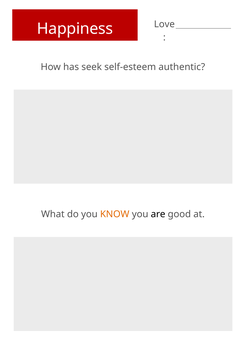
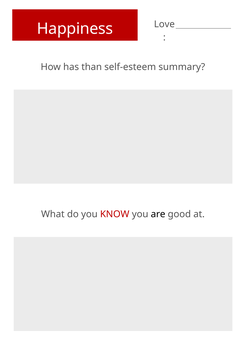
seek: seek -> than (92, 67)
authentic: authentic -> summary (182, 67)
KNOW colour: orange -> red (115, 214)
